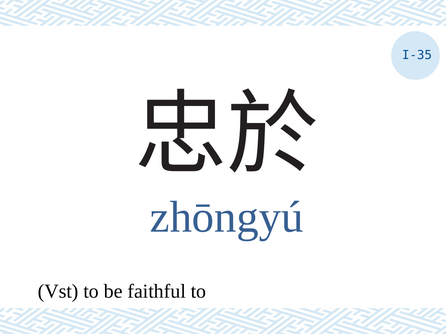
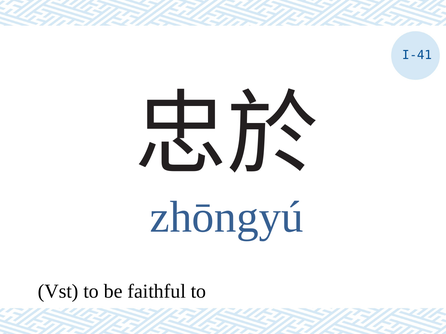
I-35: I-35 -> I-41 (417, 55)
